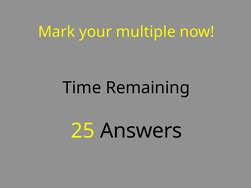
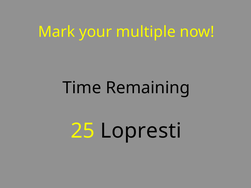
Answers: Answers -> Lopresti (141, 131)
